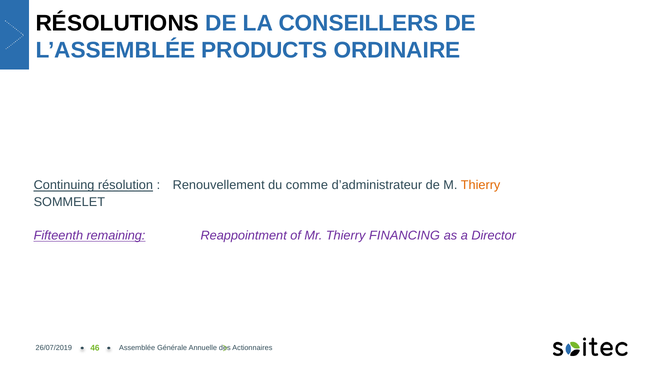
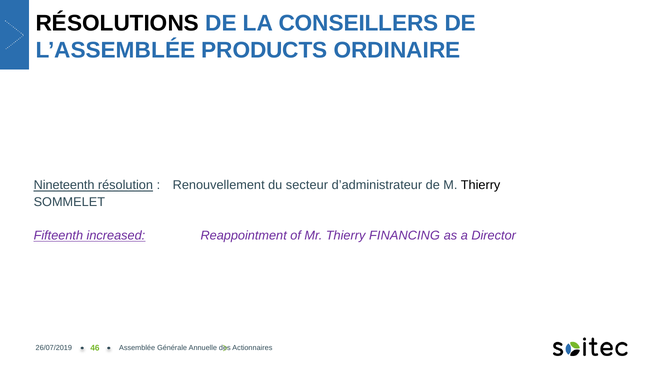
Continuing: Continuing -> Nineteenth (64, 185)
comme: comme -> secteur (307, 185)
Thierry colour: orange -> black (481, 185)
remaining: remaining -> increased (116, 236)
